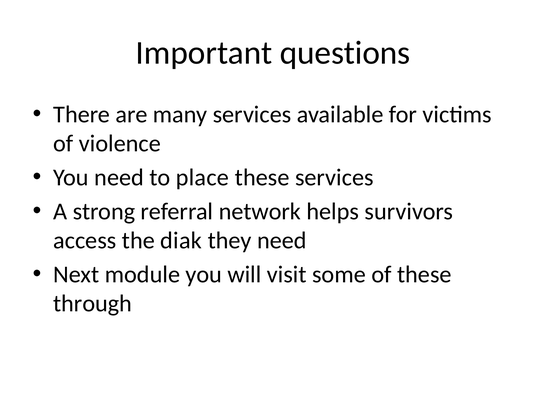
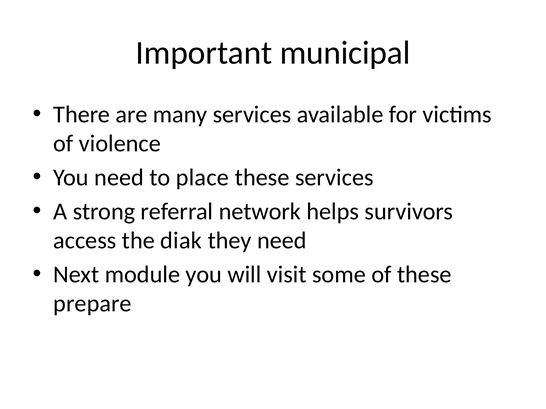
questions: questions -> municipal (345, 53)
through: through -> prepare (92, 304)
